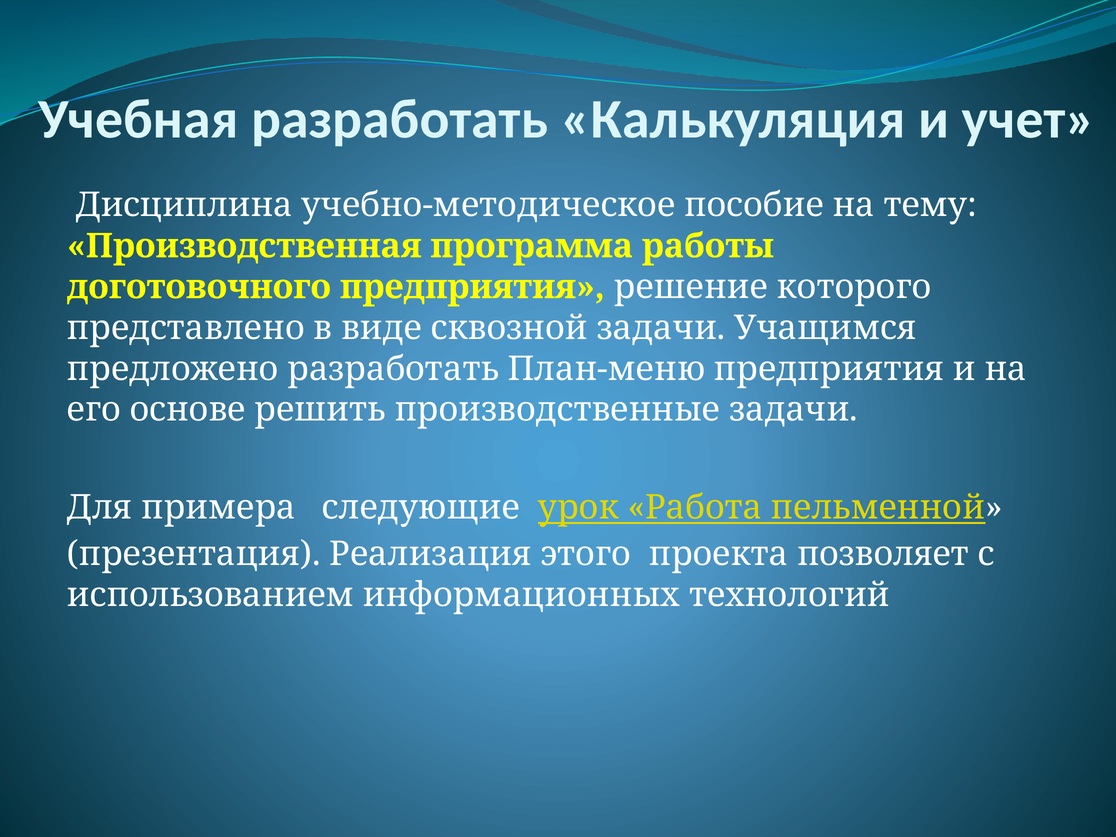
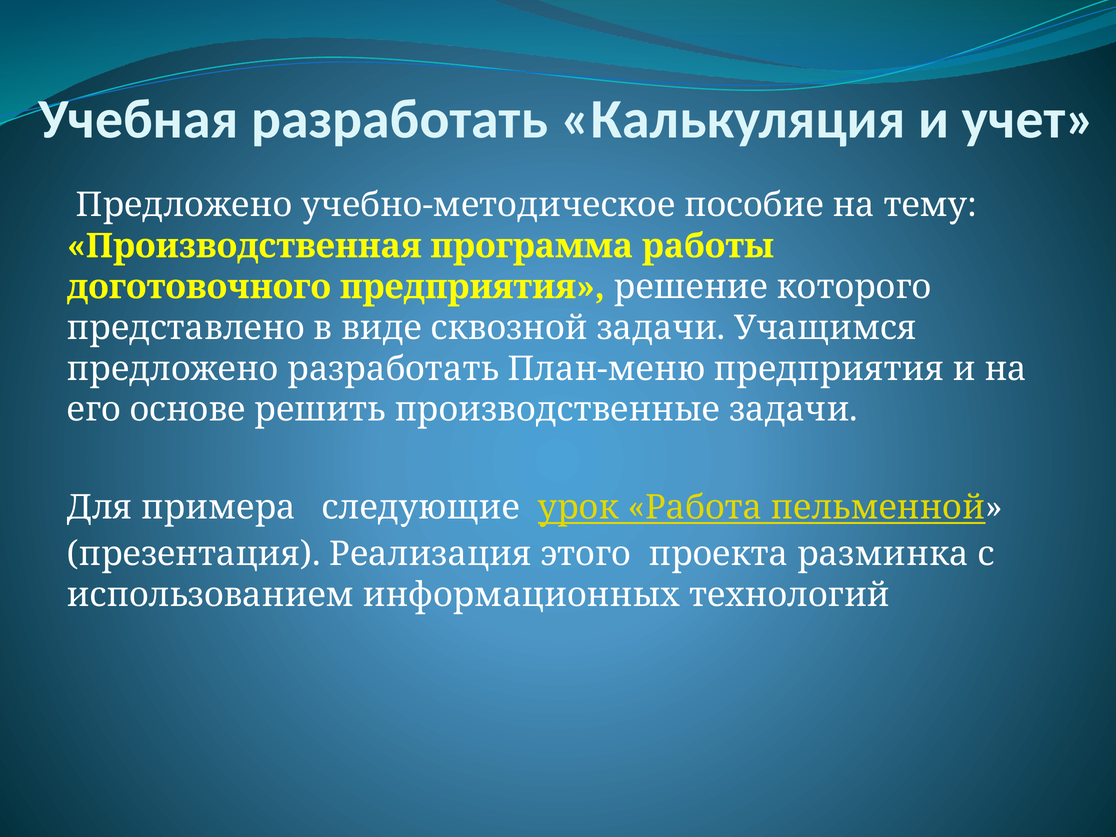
Дисциплина: Дисциплина -> Предложено (184, 205)
позволяет: позволяет -> разминка (883, 554)
